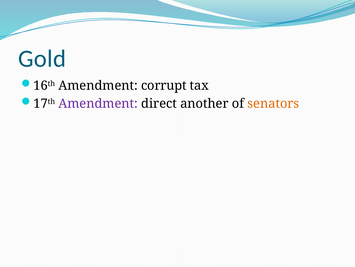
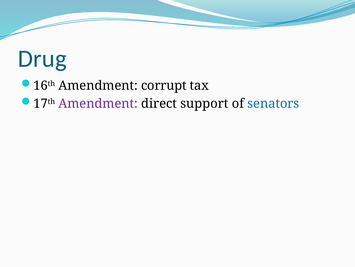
Gold: Gold -> Drug (42, 59)
another: another -> support (204, 103)
senators colour: orange -> blue (273, 103)
